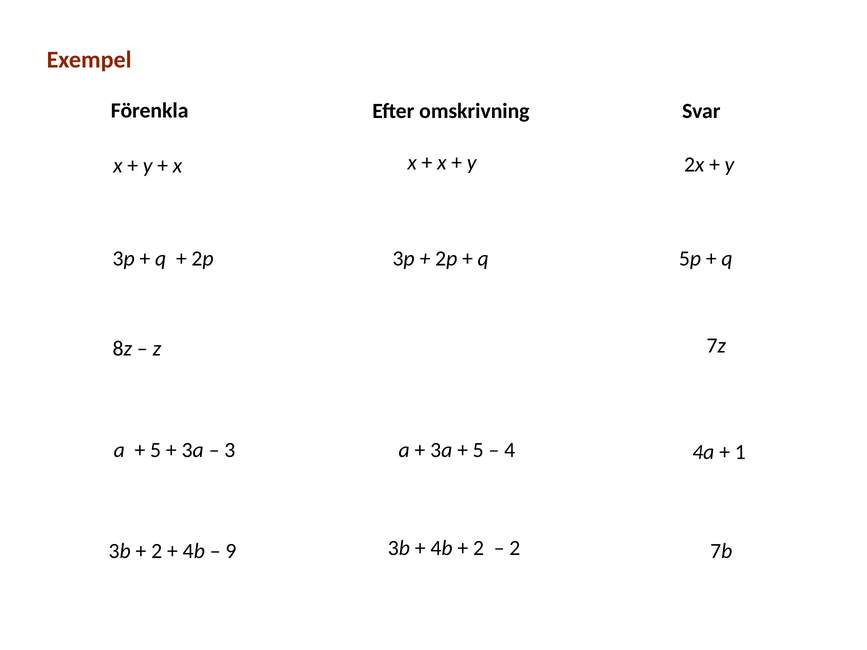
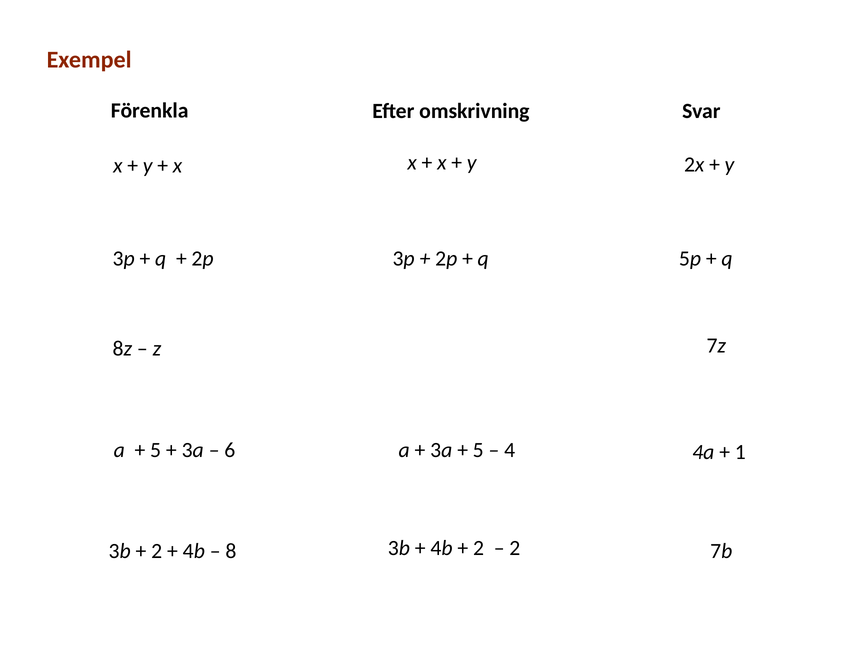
3: 3 -> 6 (230, 450)
9: 9 -> 8 (231, 551)
